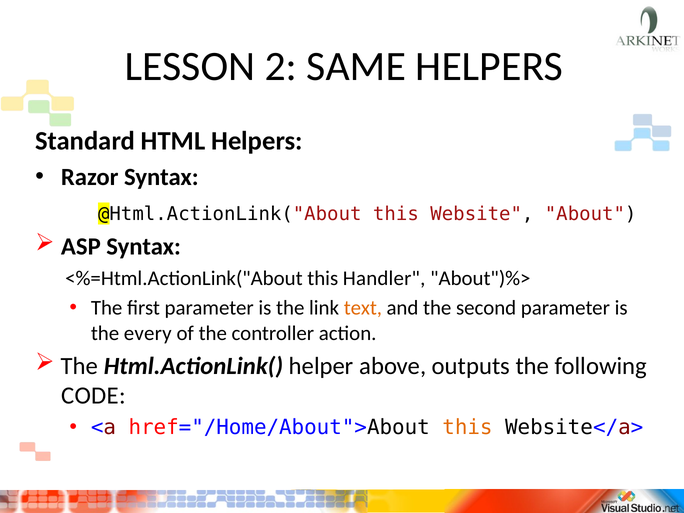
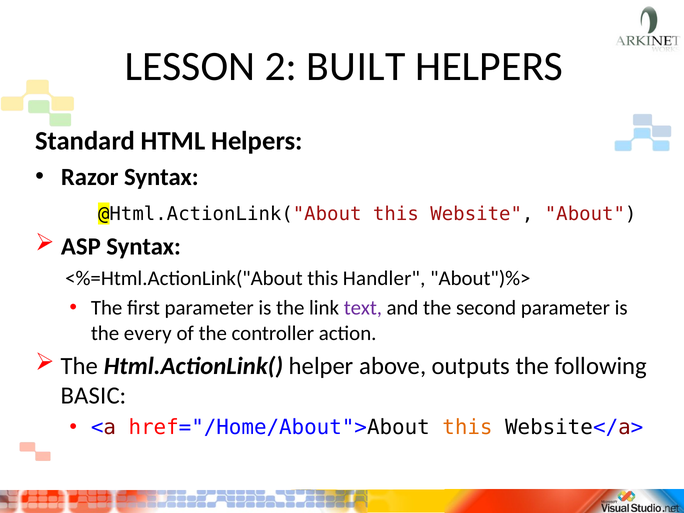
SAME: SAME -> BUILT (356, 66)
text colour: orange -> purple (363, 308)
CODE: CODE -> BASIC (94, 396)
